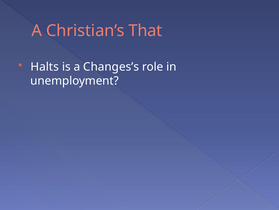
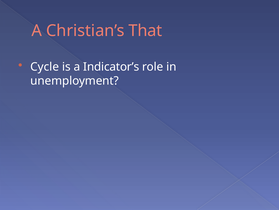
Halts: Halts -> Cycle (45, 67)
Changes’s: Changes’s -> Indicator’s (111, 67)
